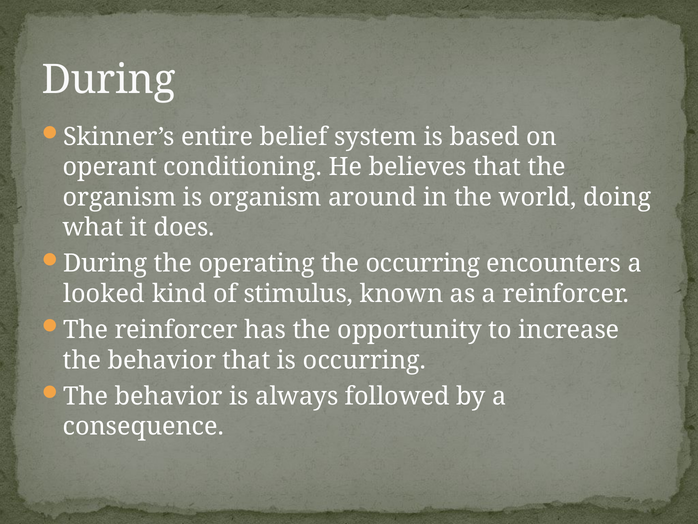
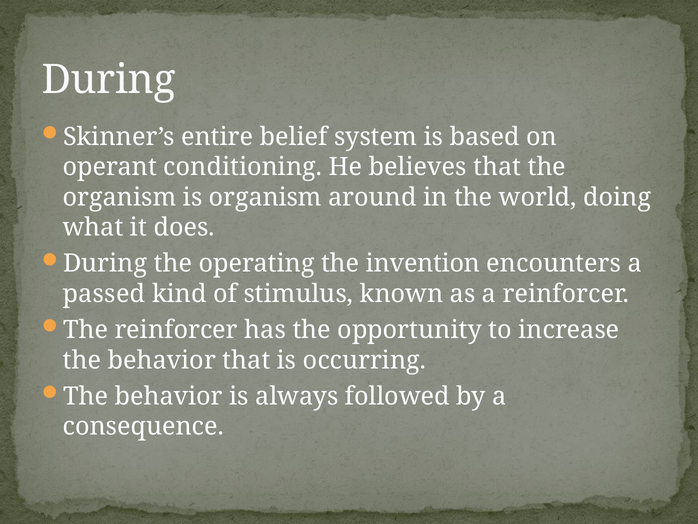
the occurring: occurring -> invention (423, 263)
looked: looked -> passed (104, 294)
